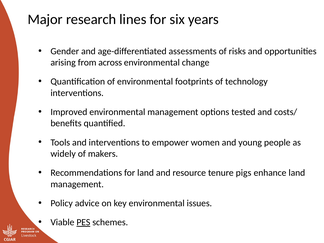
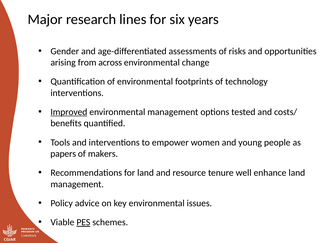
Improved underline: none -> present (69, 112)
widely: widely -> papers (63, 154)
pigs: pigs -> well (244, 173)
